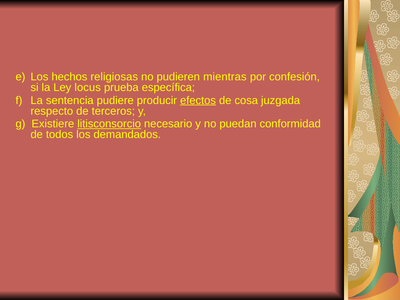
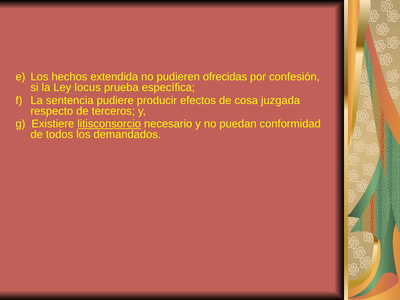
religiosas: religiosas -> extendida (114, 77)
mientras: mientras -> ofrecidas (225, 77)
efectos underline: present -> none (198, 100)
